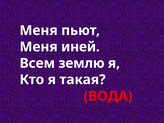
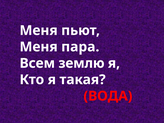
иней: иней -> пара (80, 47)
